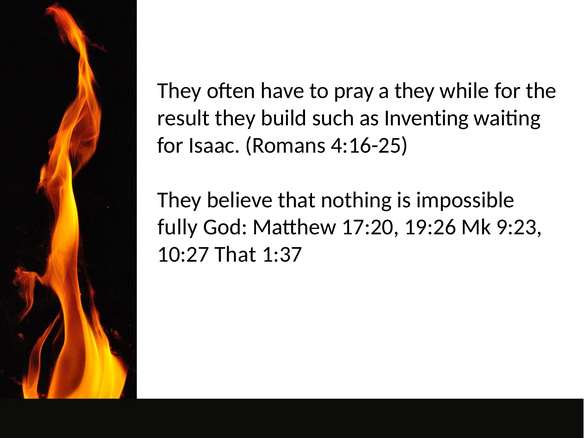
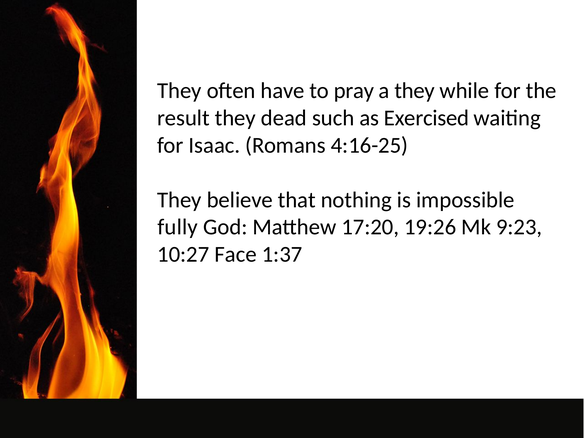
build: build -> dead (284, 118)
Inventing: Inventing -> Exercised (426, 118)
10:27 That: That -> Face (235, 254)
